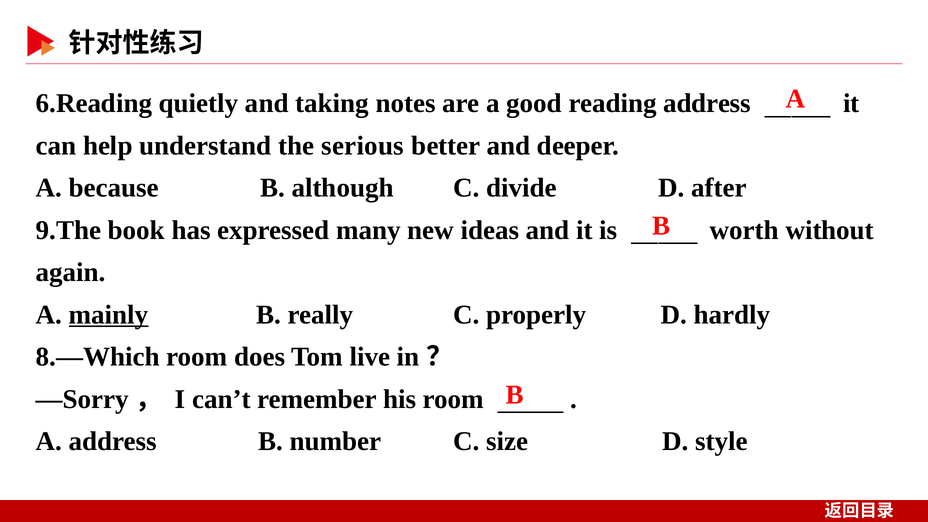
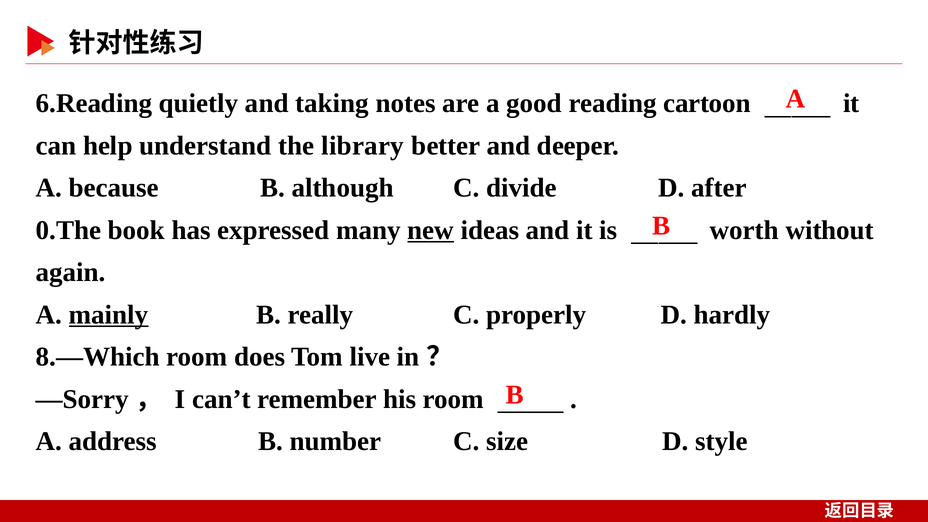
reading address: address -> cartoon (707, 104)
serious: serious -> library (363, 146)
9.The: 9.The -> 0.The (68, 230)
new underline: none -> present (431, 230)
